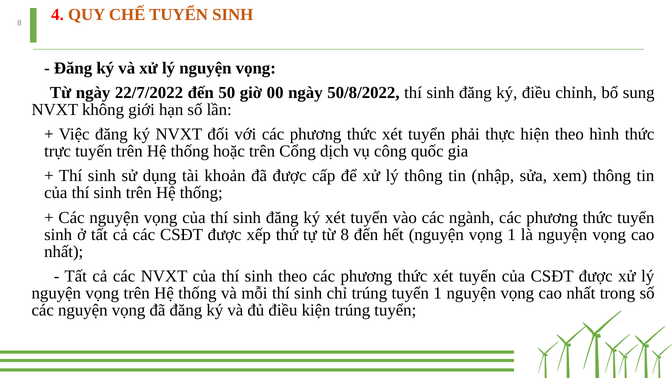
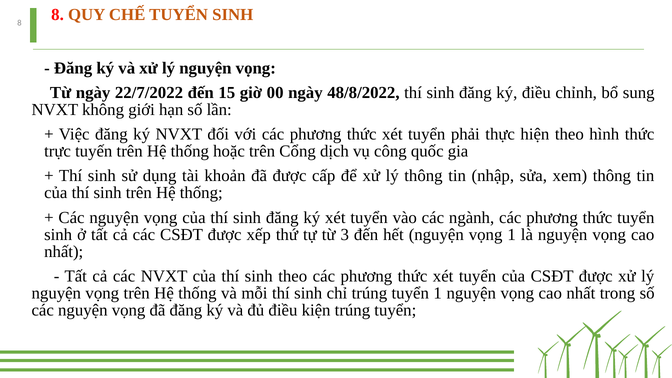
8 4: 4 -> 8 (58, 15)
50: 50 -> 15 (227, 93)
50/8/2022: 50/8/2022 -> 48/8/2022 (363, 93)
từ 8: 8 -> 3 (345, 235)
